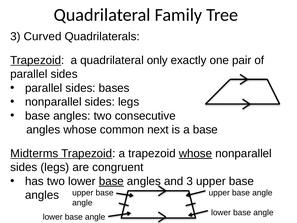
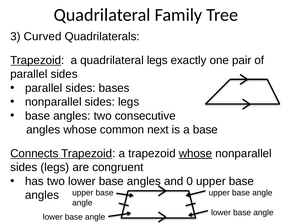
quadrilateral only: only -> legs (157, 60)
Midterms: Midterms -> Connects (34, 153)
base underline: present -> none (111, 181)
and 3: 3 -> 0 (190, 181)
